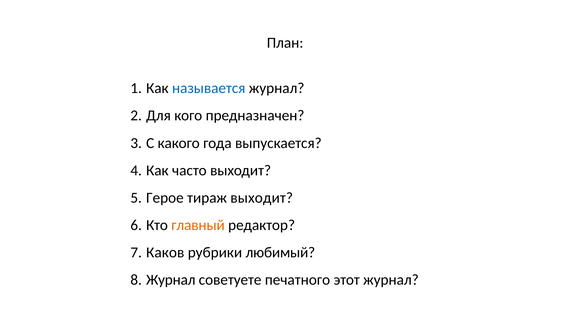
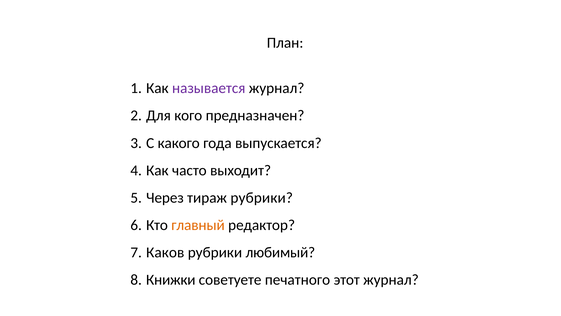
называется colour: blue -> purple (209, 88)
Герое: Герое -> Через (165, 197)
тираж выходит: выходит -> рубрики (262, 197)
Журнал: Журнал -> Книжки (171, 279)
